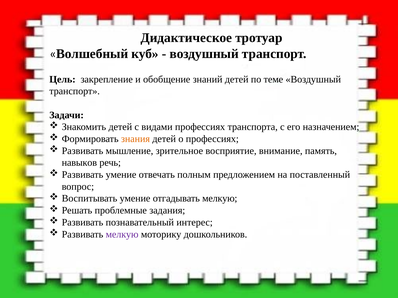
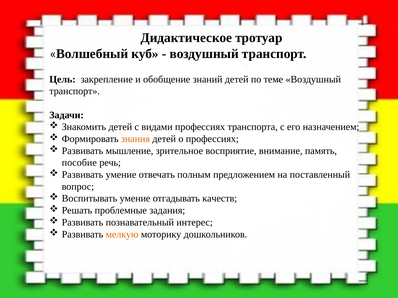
навыков: навыков -> пособие (79, 163)
отгадывать мелкую: мелкую -> качеств (220, 199)
мелкую colour: purple -> orange (122, 235)
